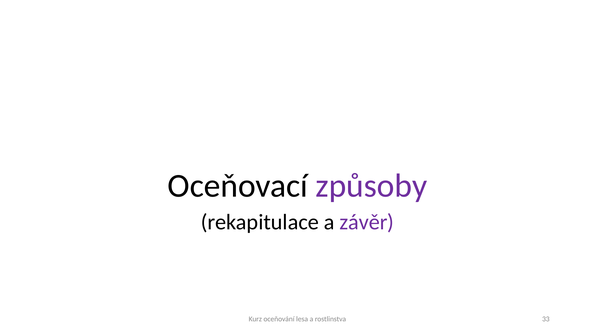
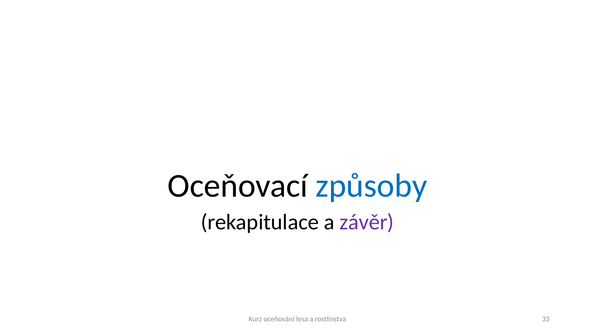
způsoby colour: purple -> blue (371, 186)
